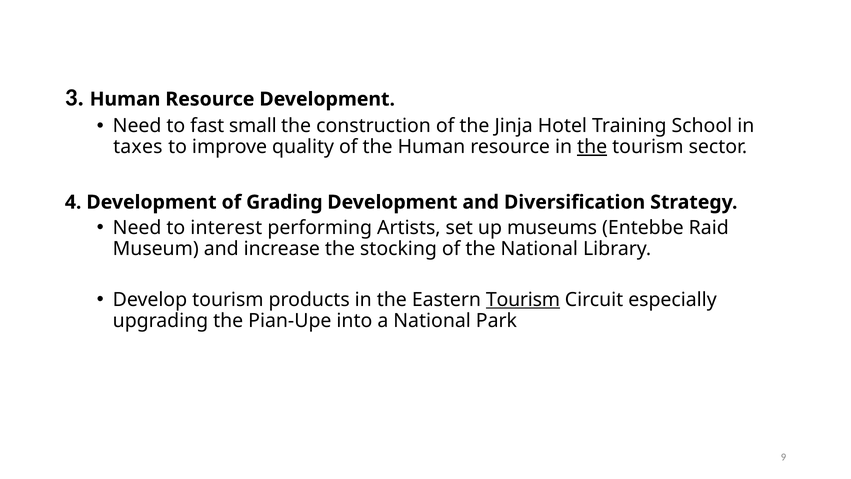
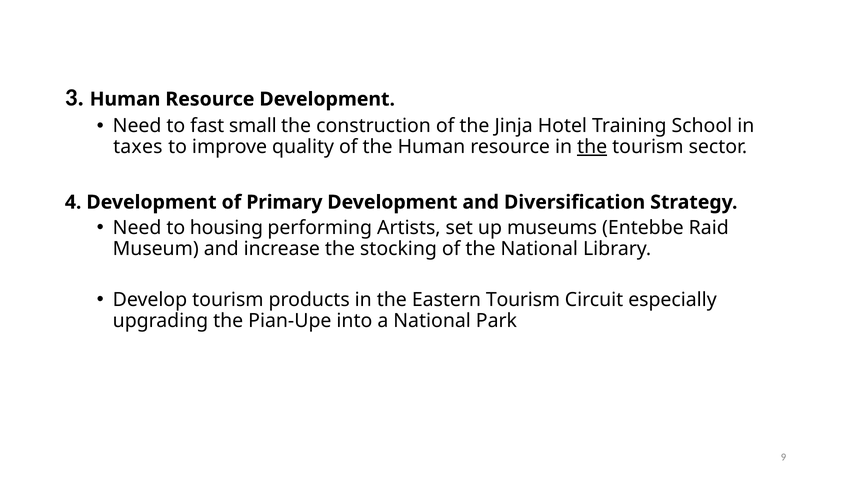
Grading: Grading -> Primary (284, 202)
interest: interest -> housing (226, 228)
Tourism underline: present -> none (523, 299)
